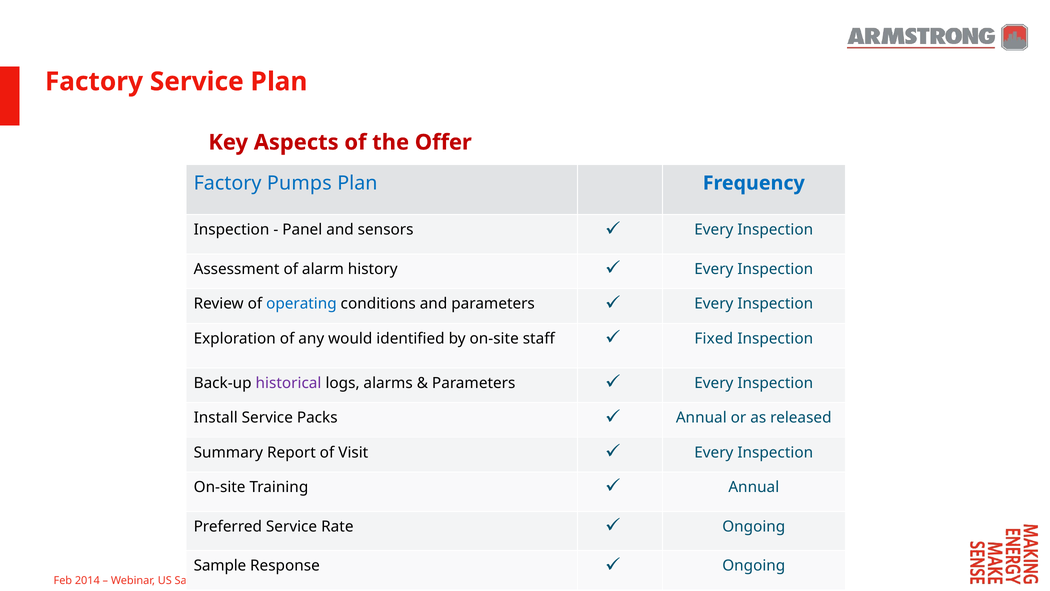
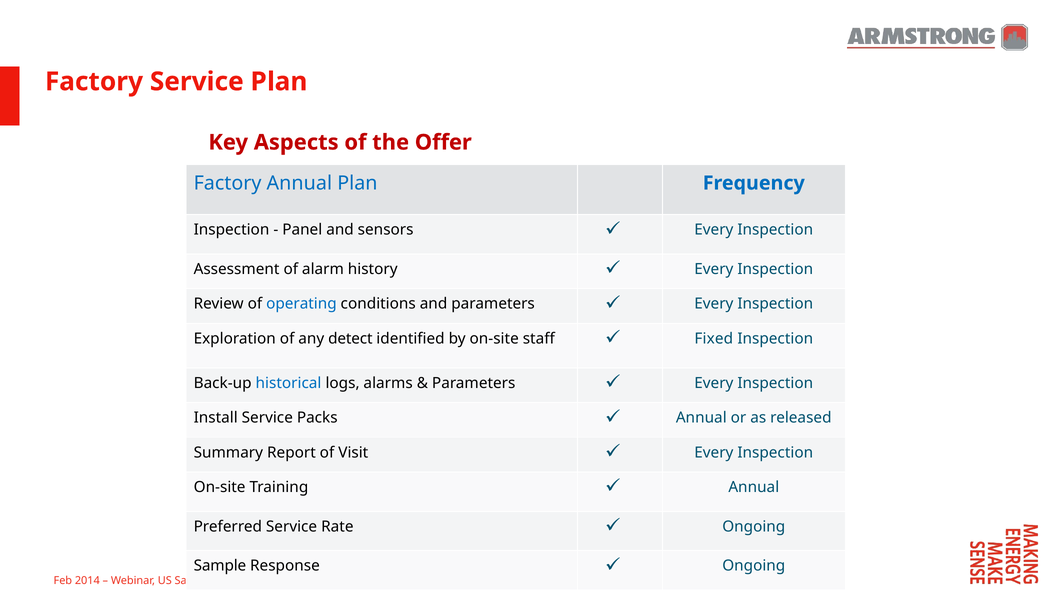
Factory Pumps: Pumps -> Annual (299, 183)
would: would -> detect (350, 338)
historical colour: purple -> blue (289, 383)
